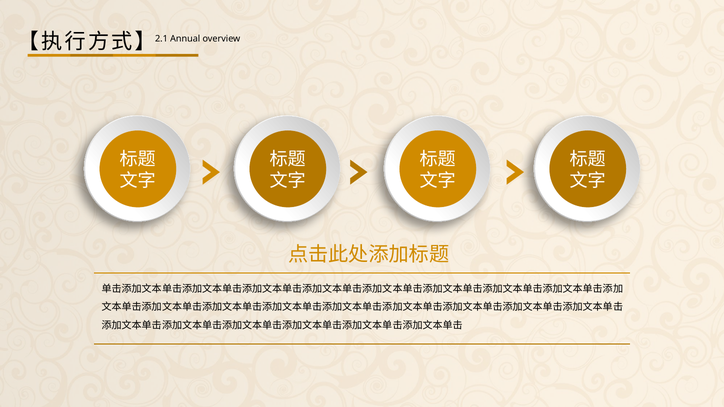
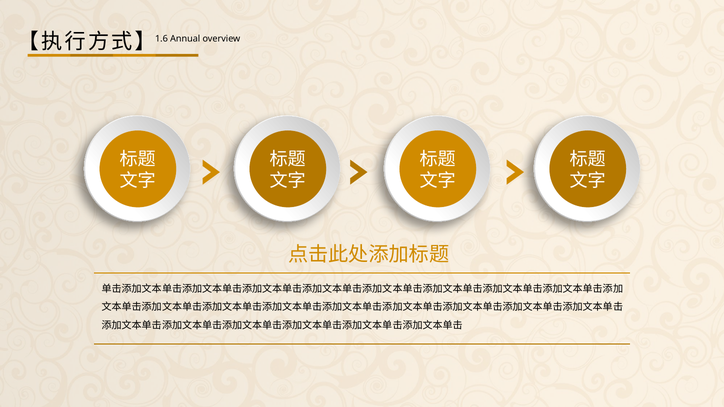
2.1: 2.1 -> 1.6 (161, 39)
